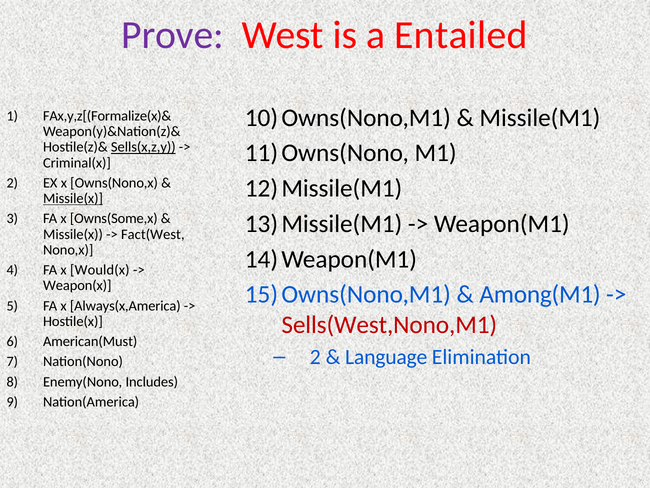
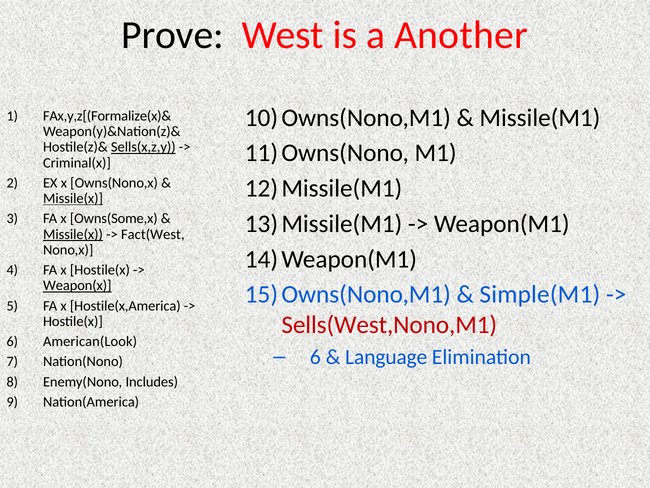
Prove colour: purple -> black (173, 35)
Entailed: Entailed -> Another (461, 35)
Missile(x underline: none -> present (73, 234)
x Would(x: Would(x -> Hostile(x (100, 270)
Weapon(x underline: none -> present (77, 285)
Among(M1: Among(M1 -> Simple(M1 (540, 294)
Always(x,America: Always(x,America -> Hostile(x,America (125, 305)
American(Must: American(Must -> American(Look (90, 341)
2: 2 -> 6 (315, 357)
